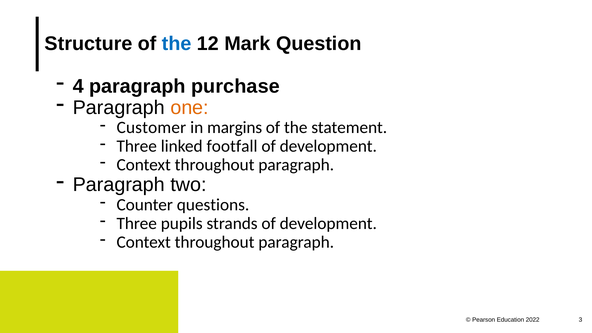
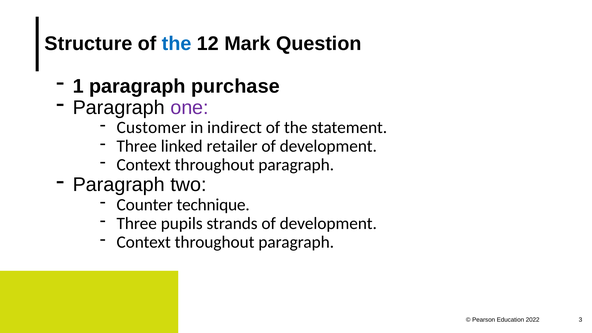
4: 4 -> 1 (78, 86)
one colour: orange -> purple (190, 108)
margins: margins -> indirect (234, 128)
footfall: footfall -> retailer (232, 146)
questions: questions -> technique (213, 205)
